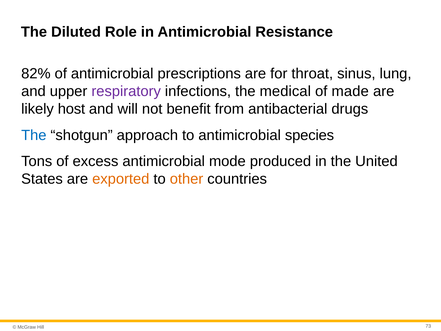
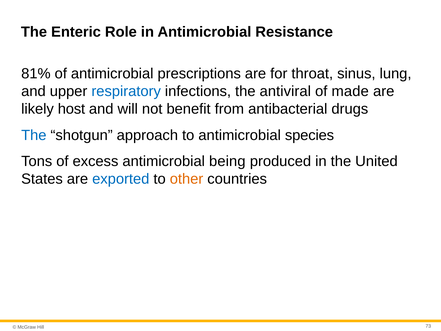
Diluted: Diluted -> Enteric (76, 32)
82%: 82% -> 81% (36, 74)
respiratory colour: purple -> blue (126, 91)
medical: medical -> antiviral (285, 91)
mode: mode -> being (227, 161)
exported colour: orange -> blue (121, 179)
